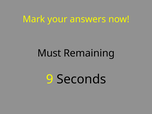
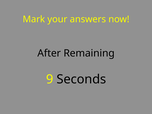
Must: Must -> After (49, 53)
